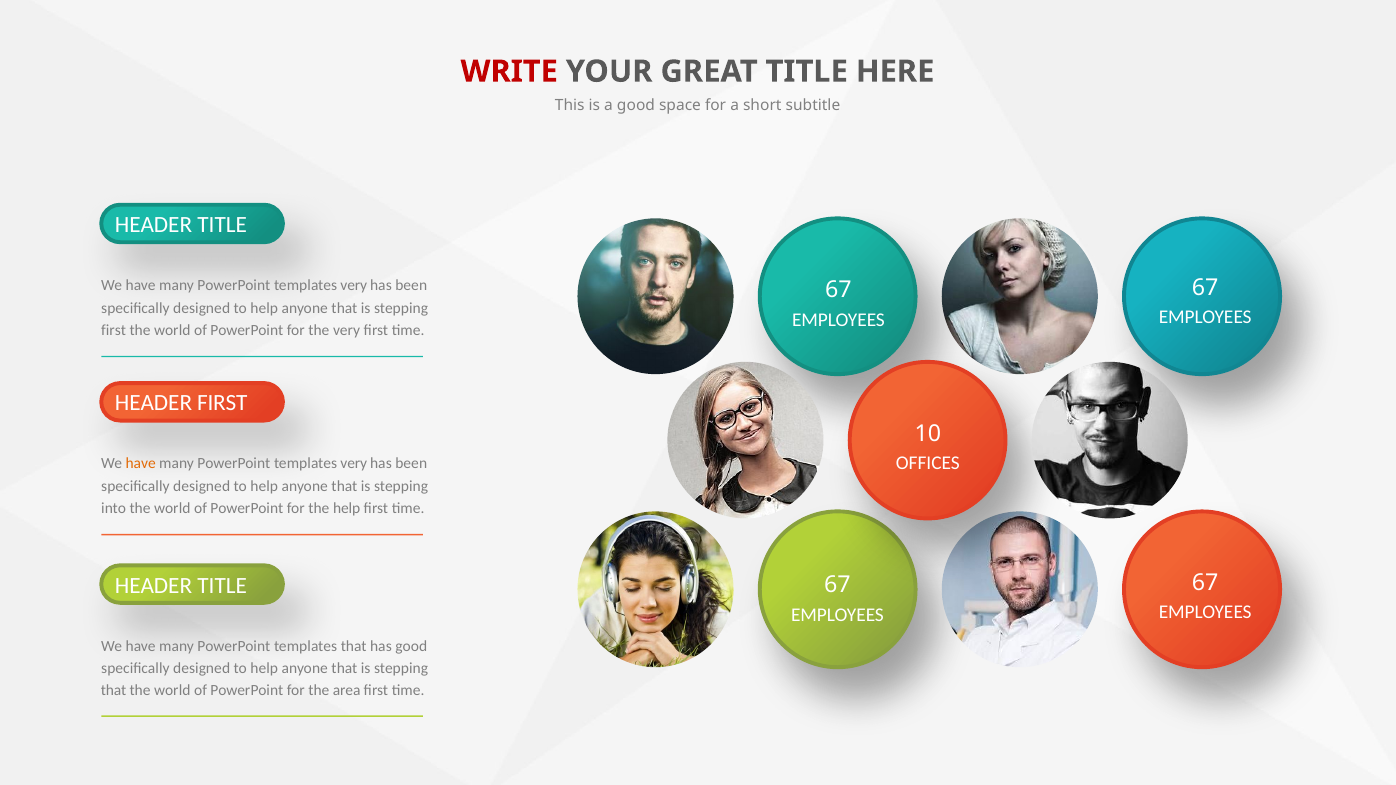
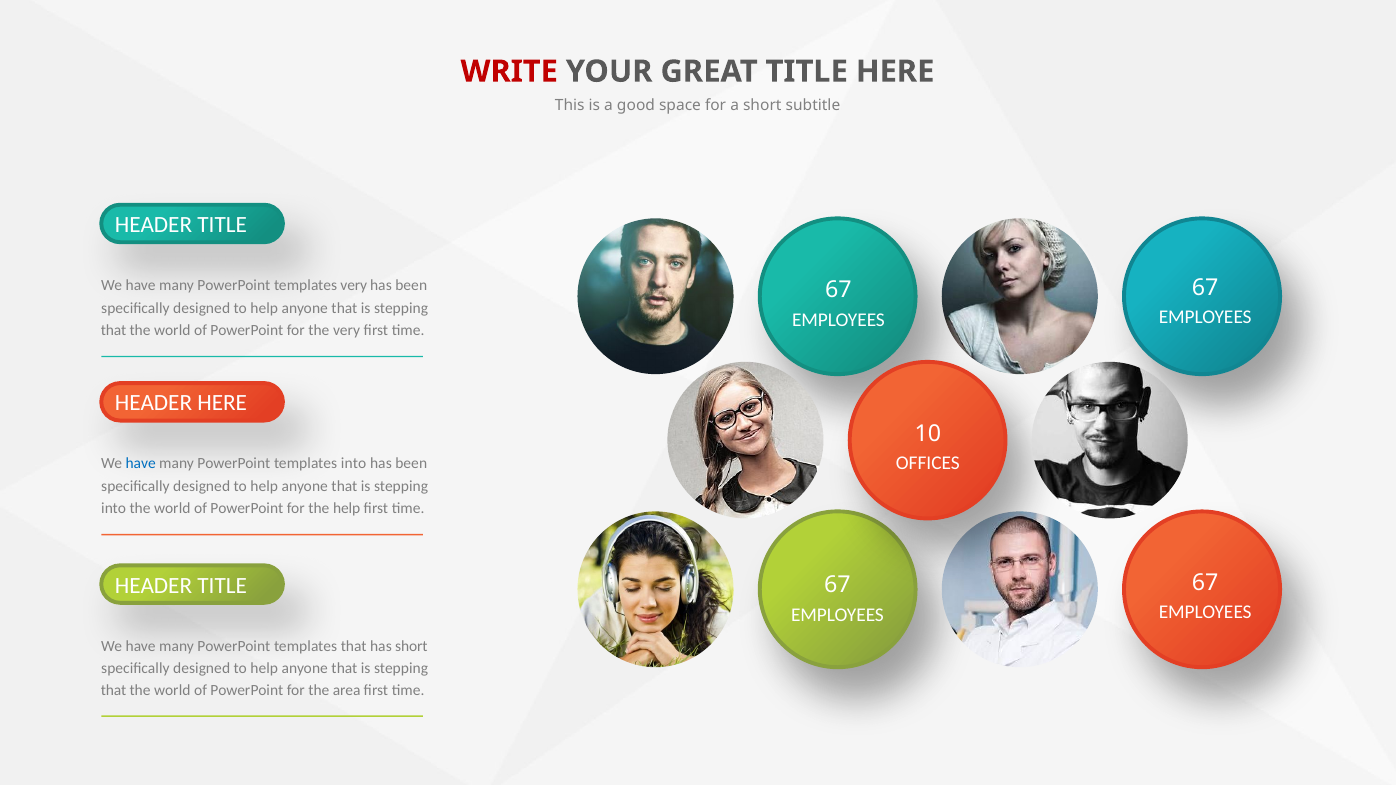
first: first -> that (114, 330)
HEADER FIRST: FIRST -> HERE (222, 403)
have colour: orange -> blue (141, 464)
very: very -> into (354, 464)
has good: good -> short (411, 646)
